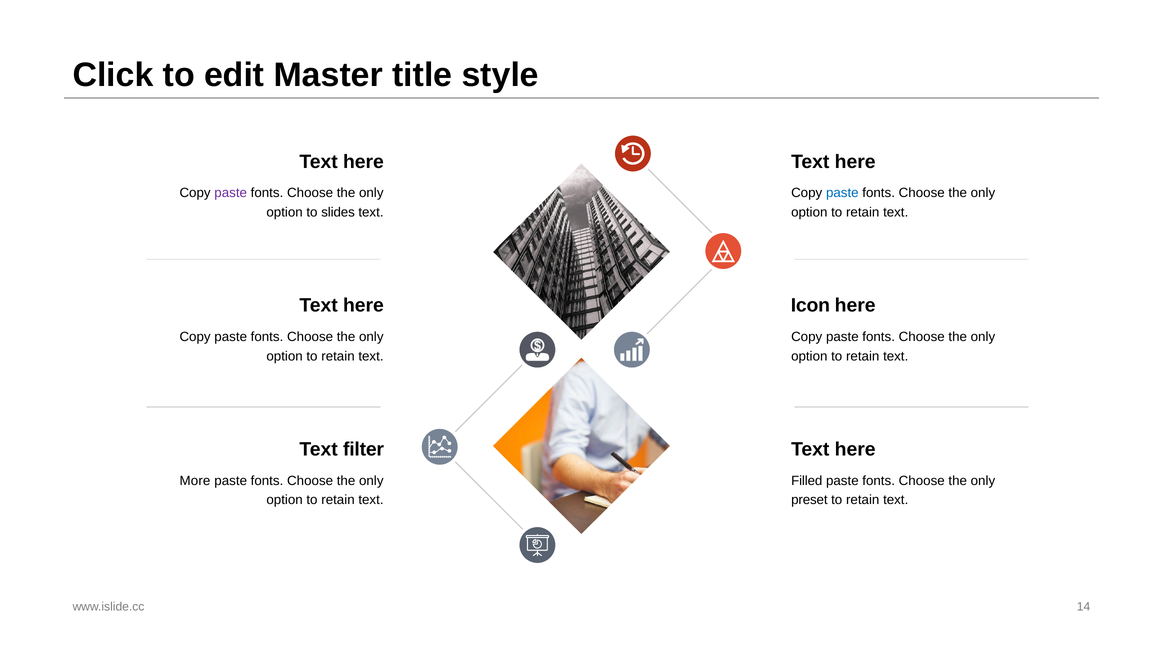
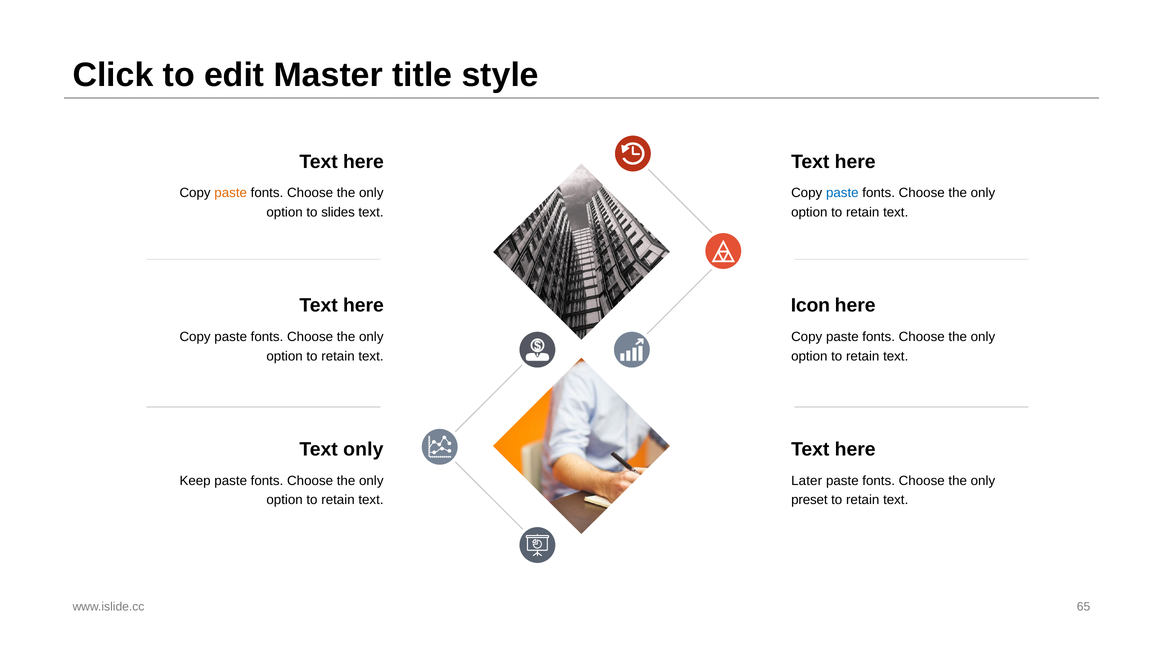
paste colour: purple -> orange (231, 193)
Text filter: filter -> only (363, 450)
More: More -> Keep (195, 481)
Filled: Filled -> Later (807, 481)
14: 14 -> 65 (1084, 607)
